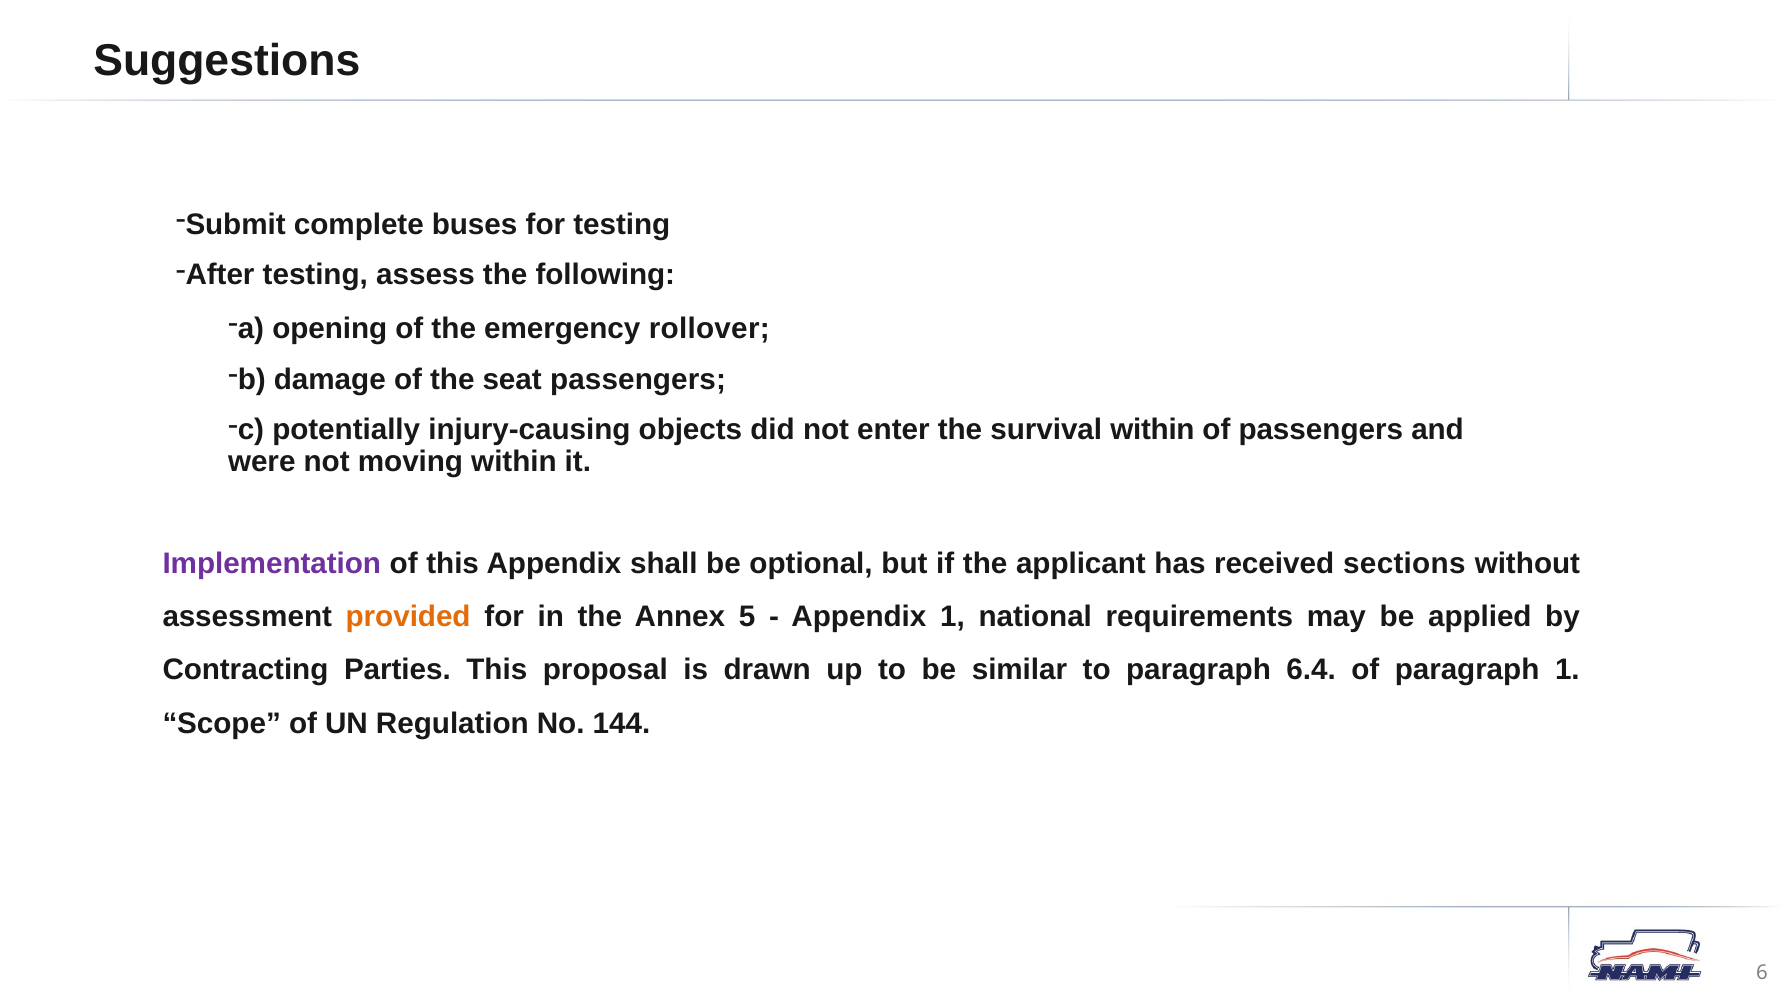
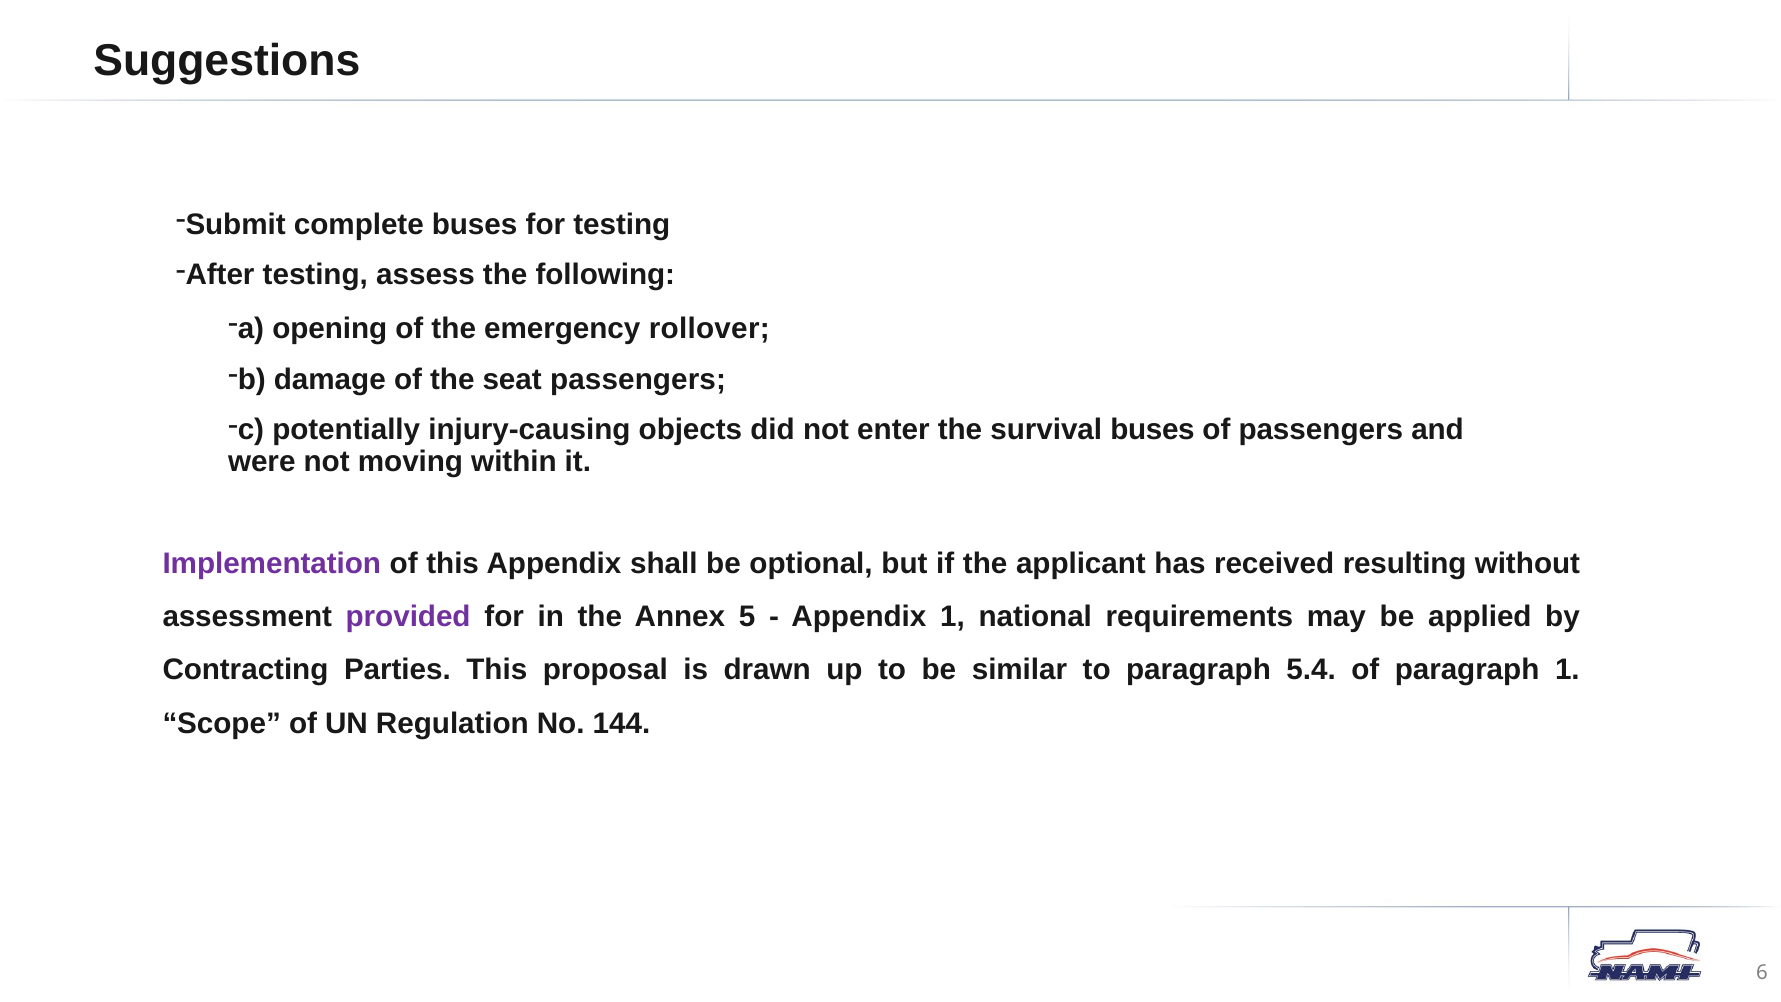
survival within: within -> buses (1152, 430)
sections: sections -> resulting (1405, 563)
provided colour: orange -> purple (408, 616)
6.4: 6.4 -> 5.4 (1311, 670)
